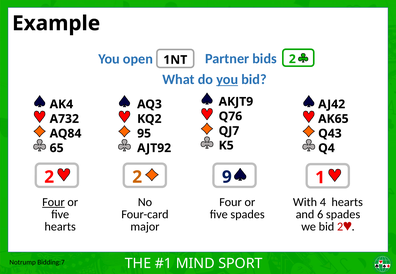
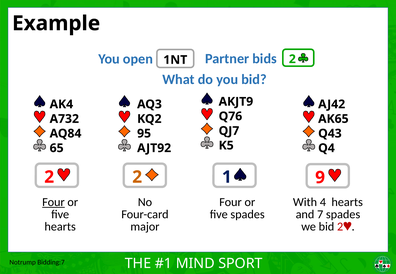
you underline: present -> none (227, 80)
9: 9 -> 1 (227, 177)
1: 1 -> 9 (320, 178)
6: 6 -> 7 (320, 214)
